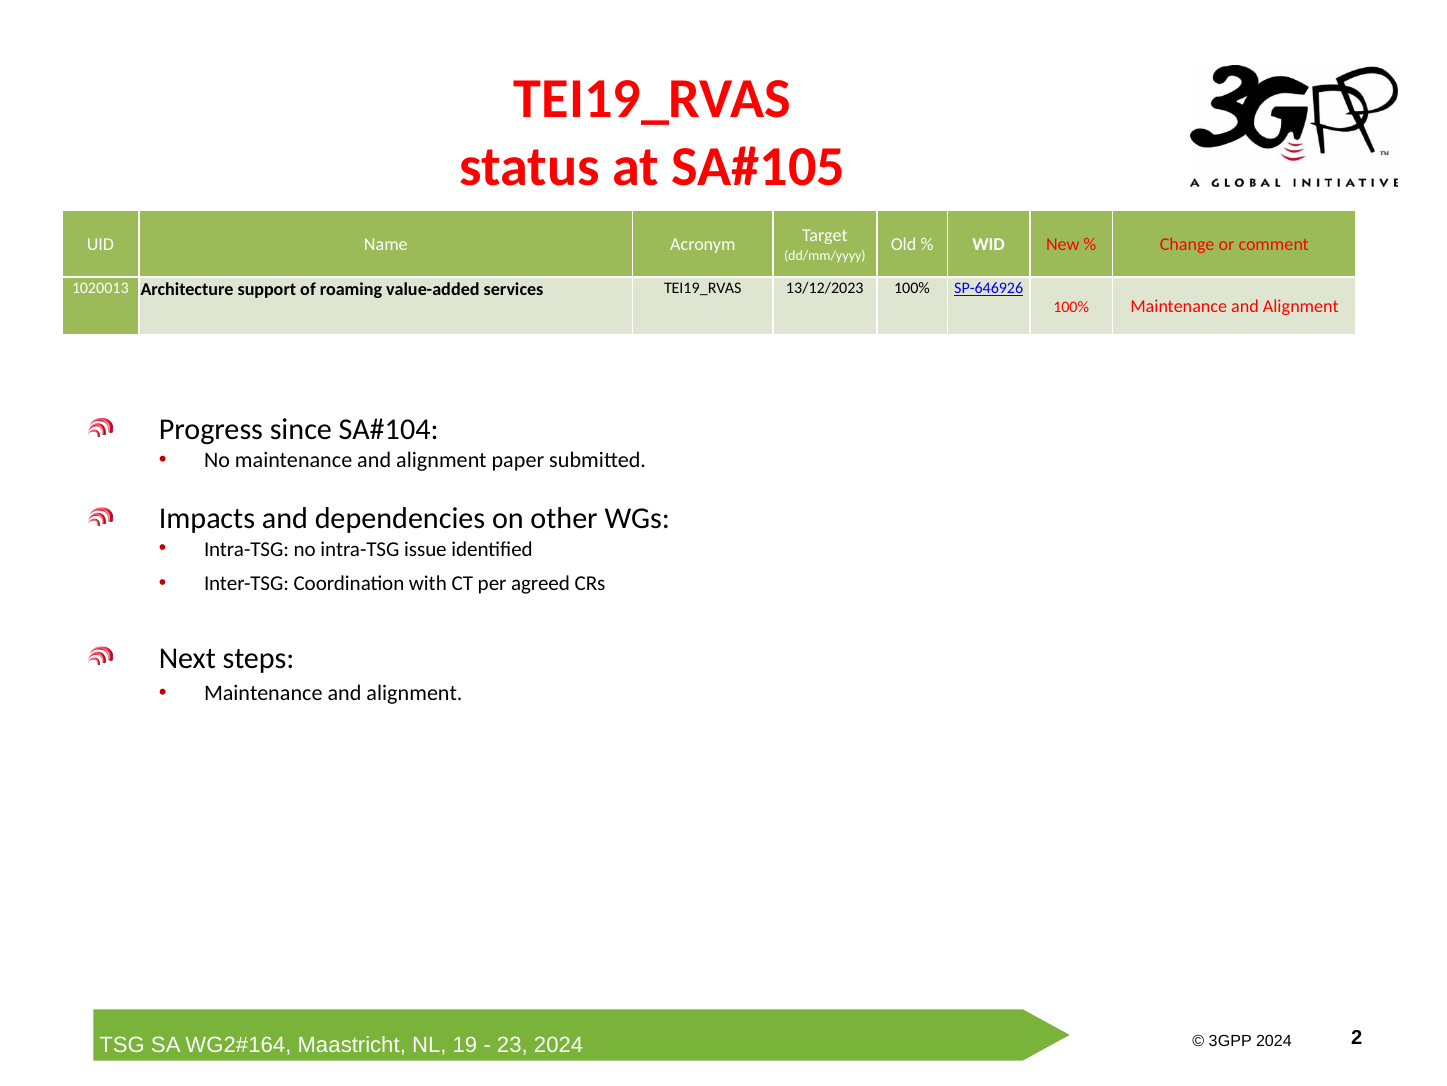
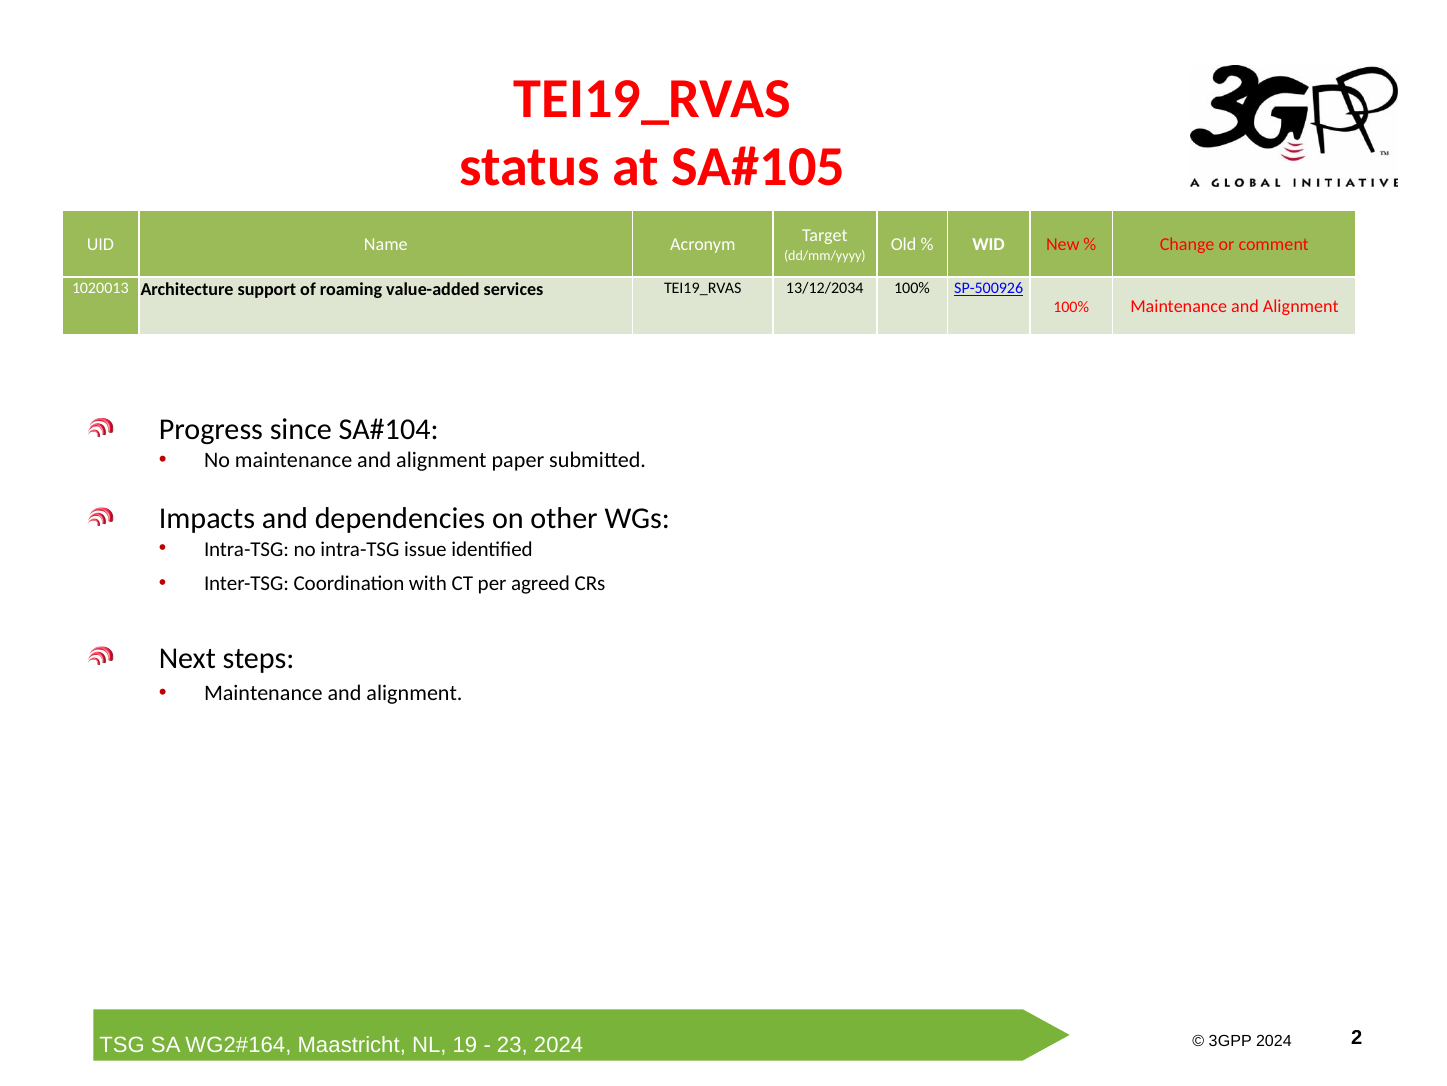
13/12/2023: 13/12/2023 -> 13/12/2034 (825, 288)
SP-646926: SP-646926 -> SP-500926 (989, 288)
